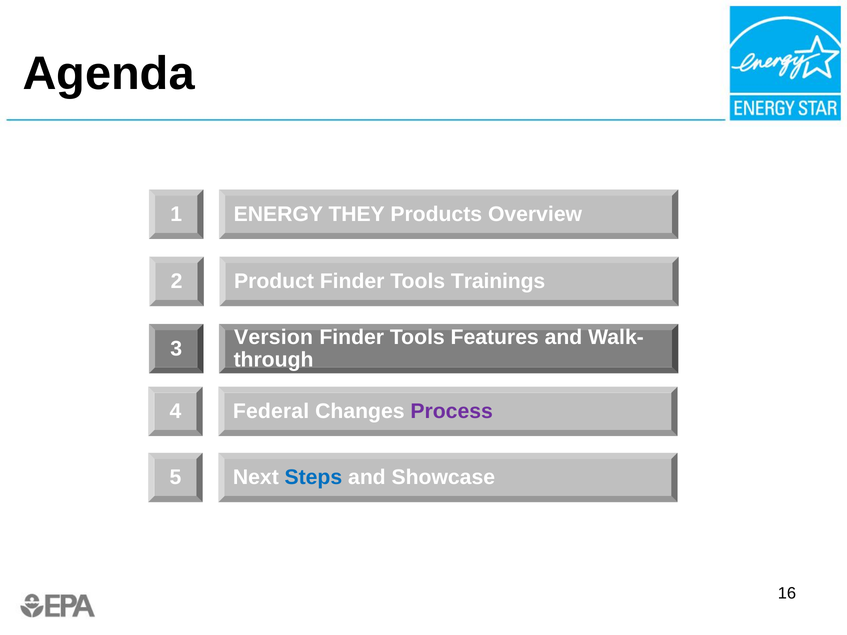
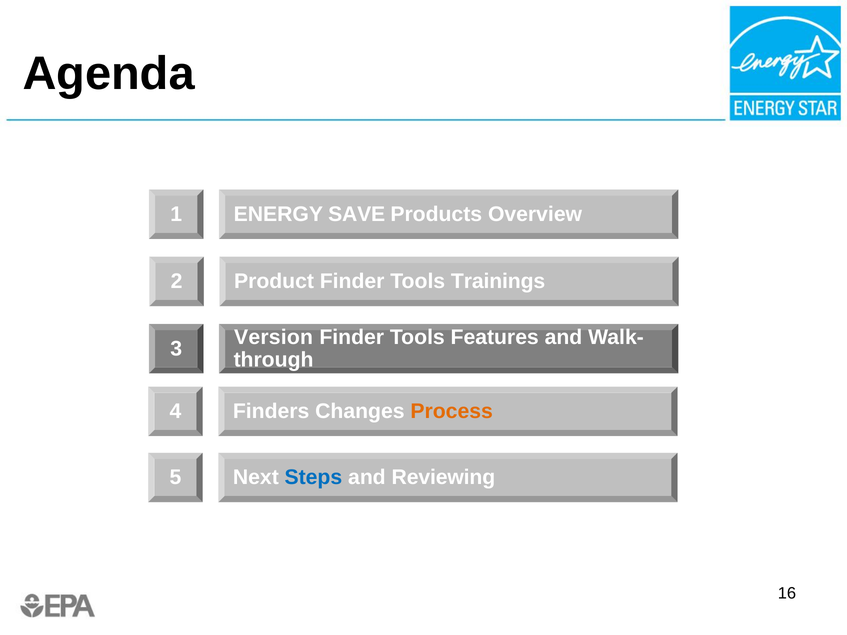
THEY: THEY -> SAVE (357, 214)
Federal: Federal -> Finders (271, 411)
Process colour: purple -> orange (452, 411)
Showcase: Showcase -> Reviewing (443, 478)
